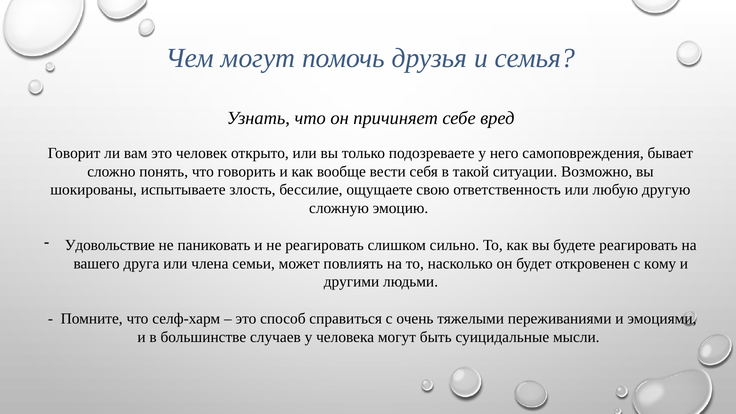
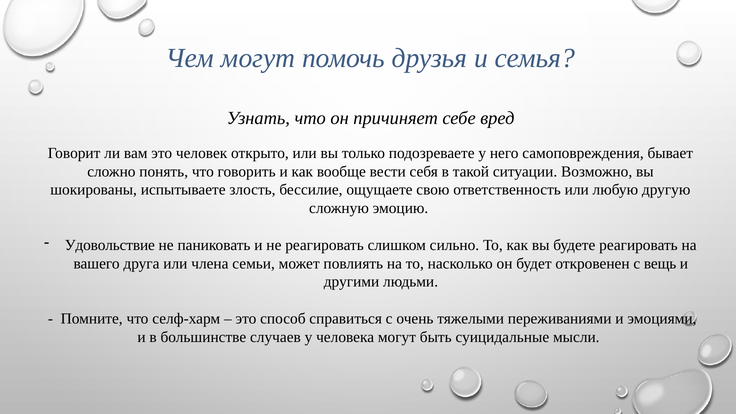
кому: кому -> вещь (660, 264)
